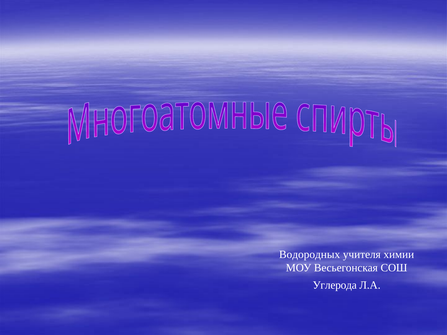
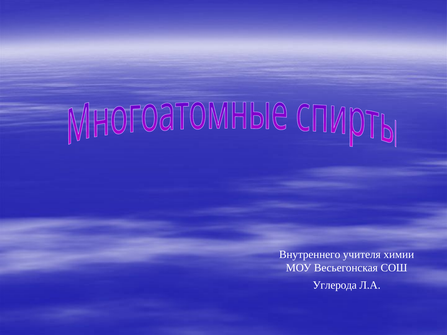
Водородных: Водородных -> Внутреннего (310, 255)
